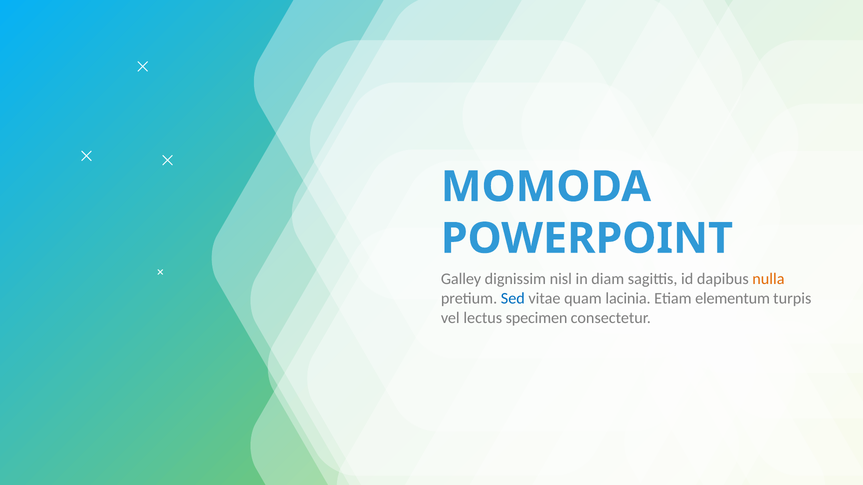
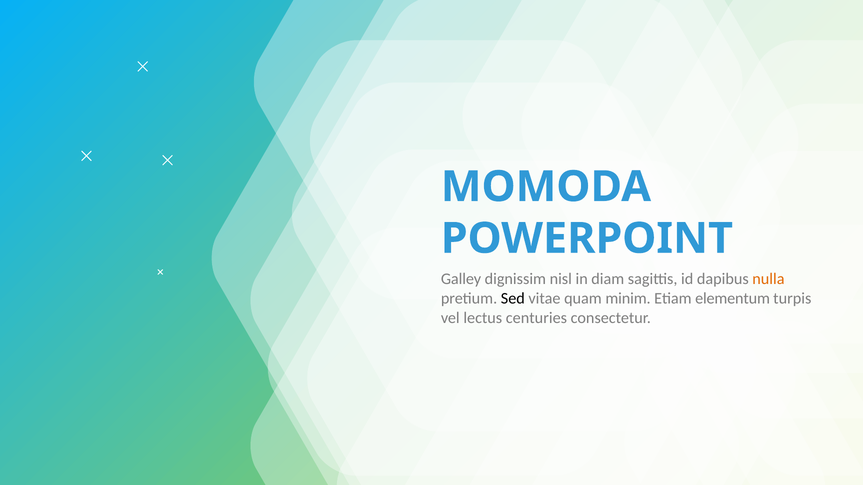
Sed colour: blue -> black (513, 299)
lacinia: lacinia -> minim (628, 299)
specimen: specimen -> centuries (536, 318)
